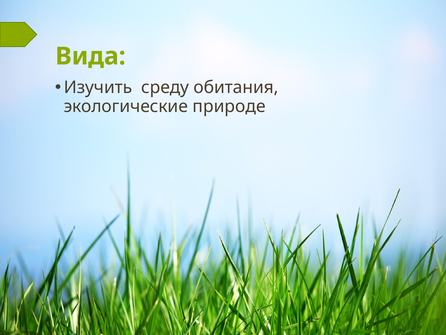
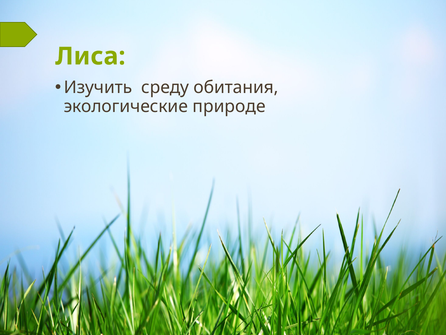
Вида: Вида -> Лиса (90, 56)
